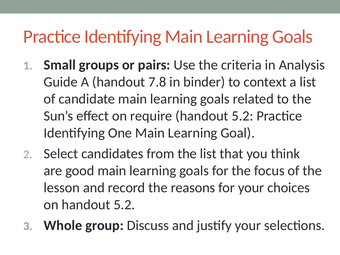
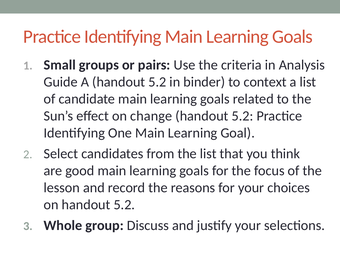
A handout 7.8: 7.8 -> 5.2 (157, 82)
require: require -> change (151, 116)
